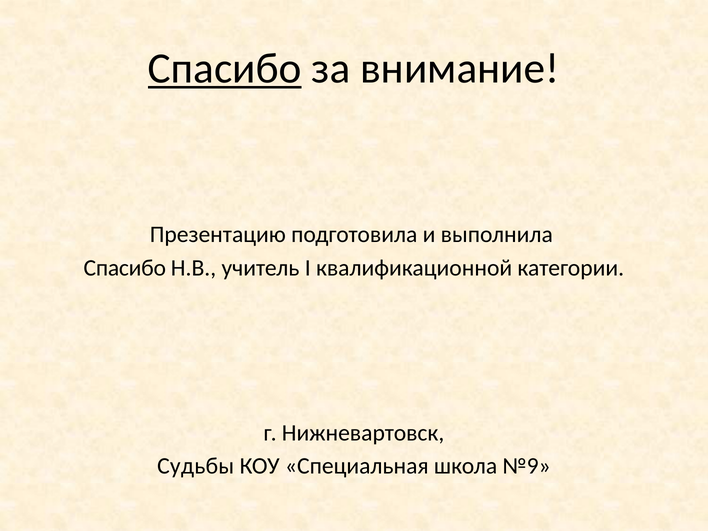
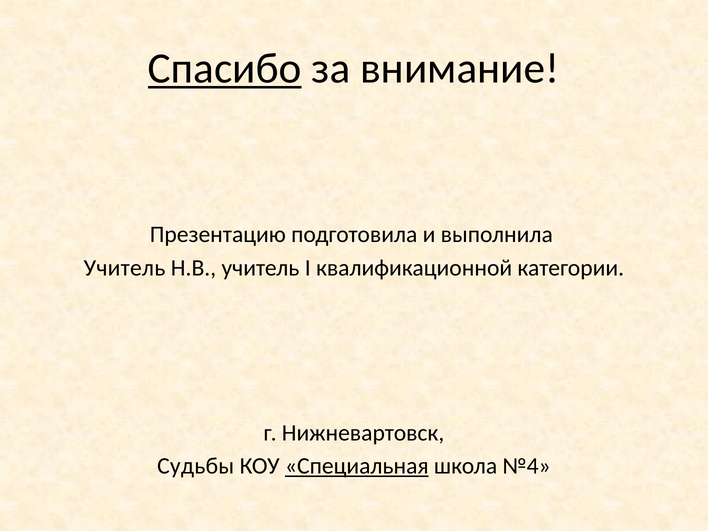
Спасибо: Спасибо -> Учитель (125, 268)
Специальная underline: none -> present (357, 466)
№9: №9 -> №4 (527, 466)
